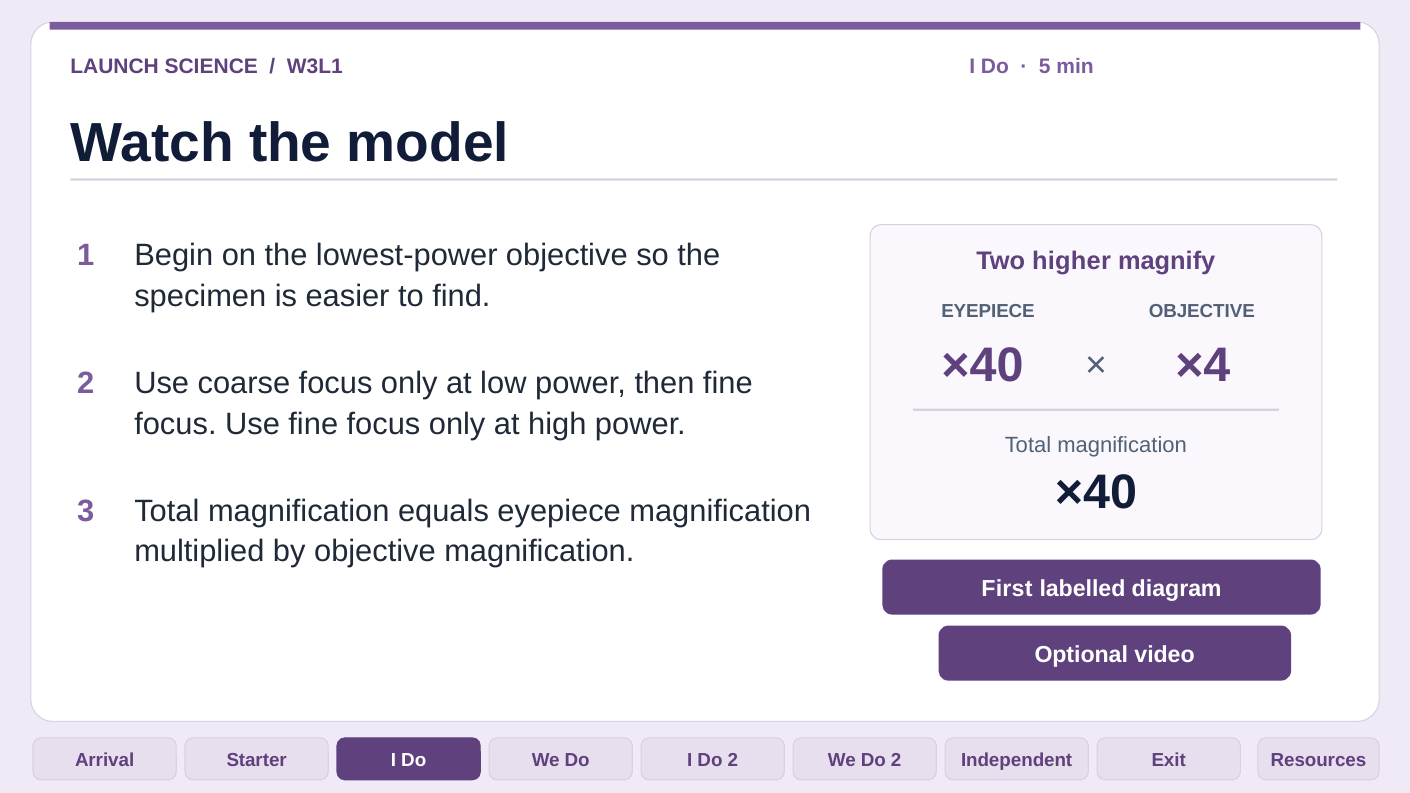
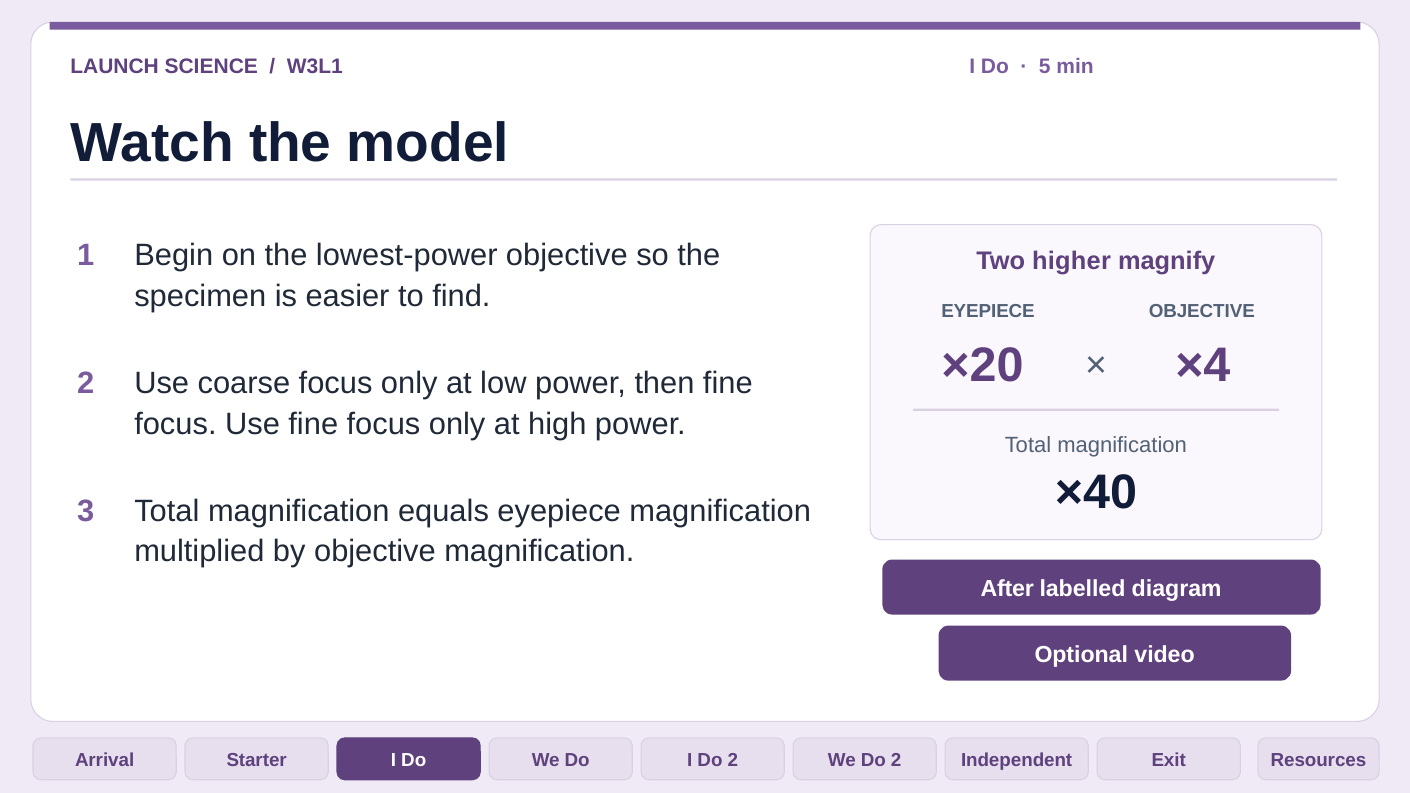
×40: ×40 -> ×20 (983, 366)
First: First -> After (1007, 589)
